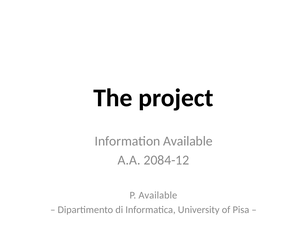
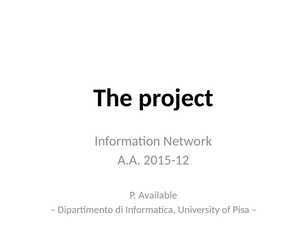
Information Available: Available -> Network (188, 141)
2084-12: 2084-12 -> 2015-12 (166, 160)
